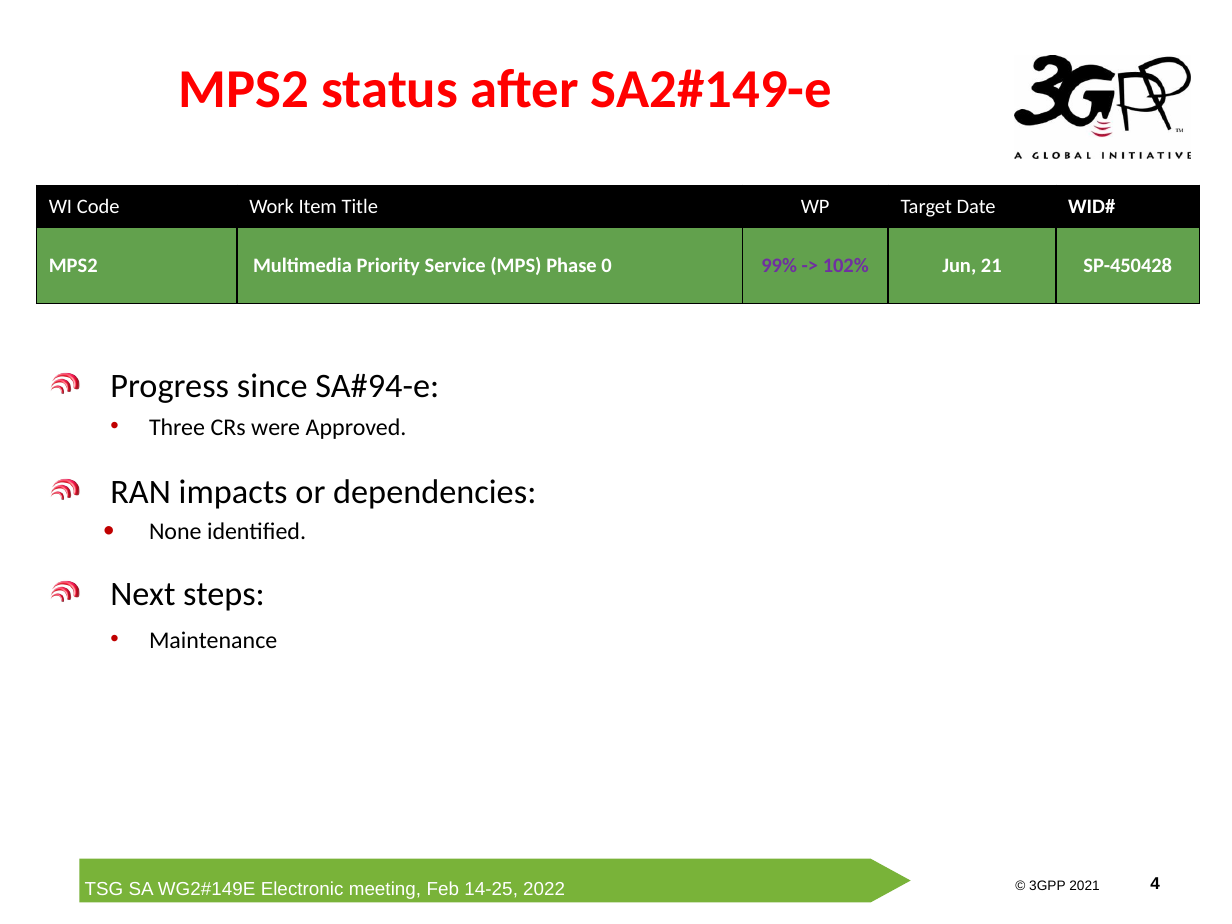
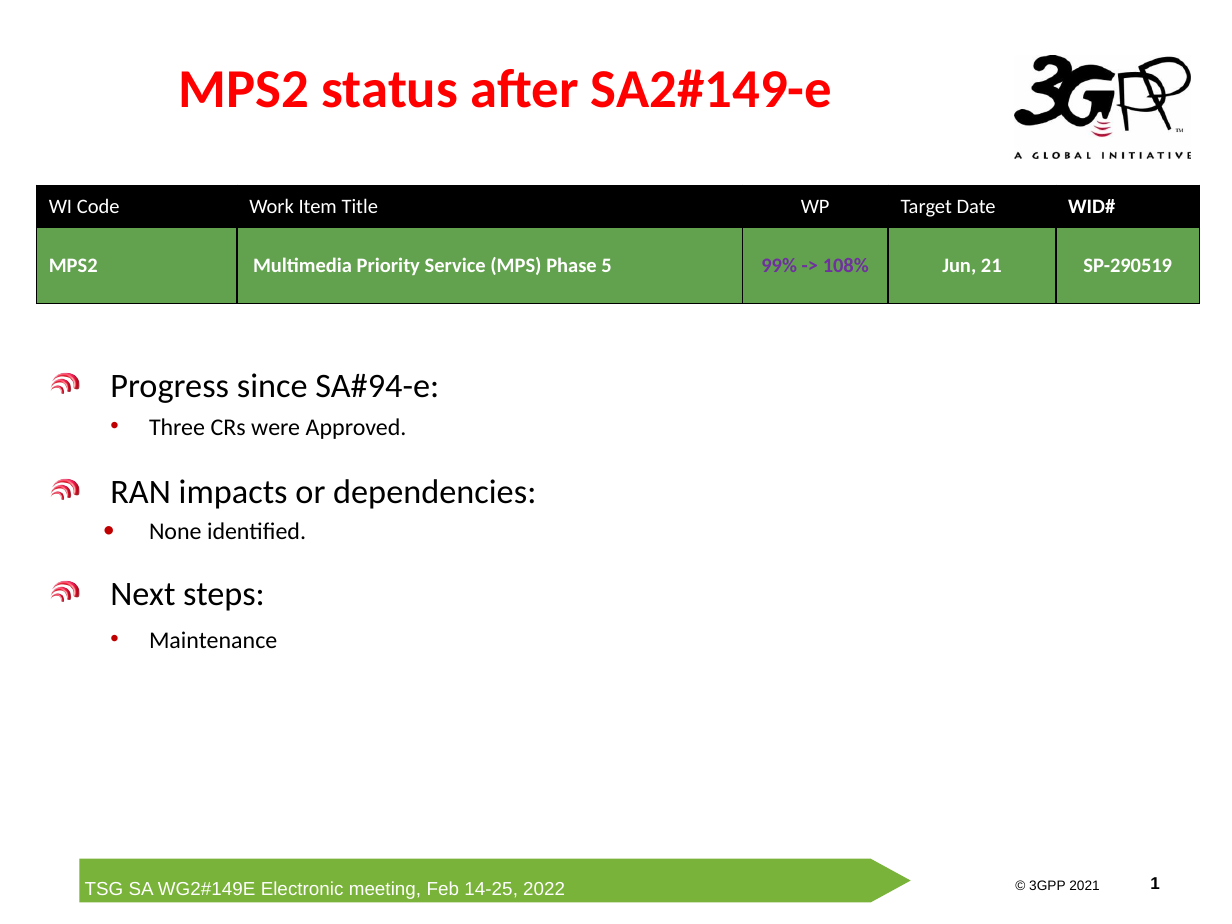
0: 0 -> 5 (607, 266)
102%: 102% -> 108% (846, 266)
SP-450428: SP-450428 -> SP-290519 (1128, 266)
4: 4 -> 1 (1155, 883)
